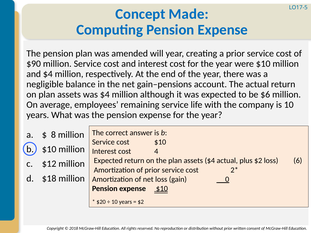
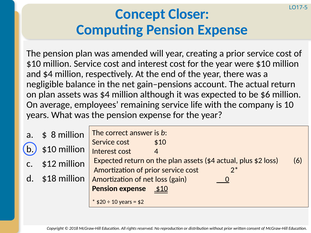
Made: Made -> Closer (189, 14)
$90: $90 -> $10 (34, 64)
